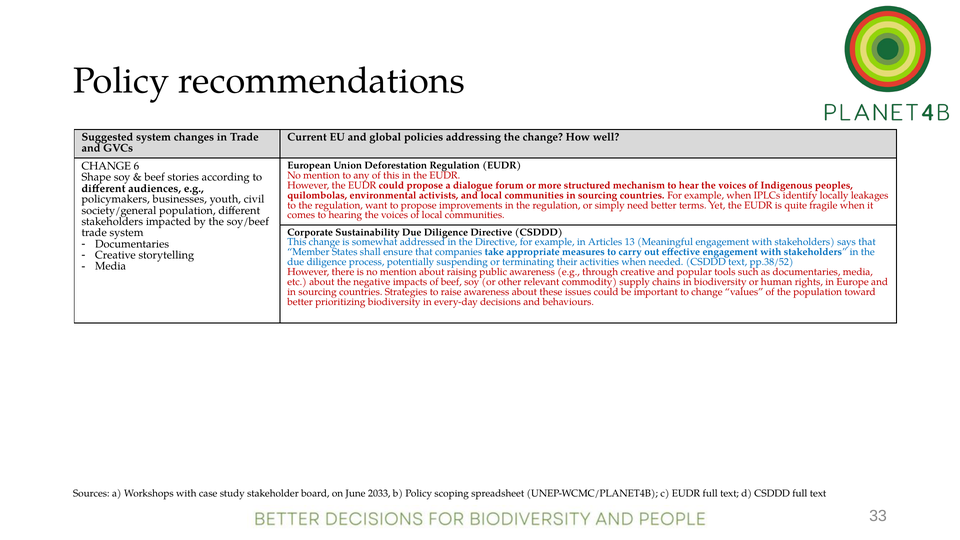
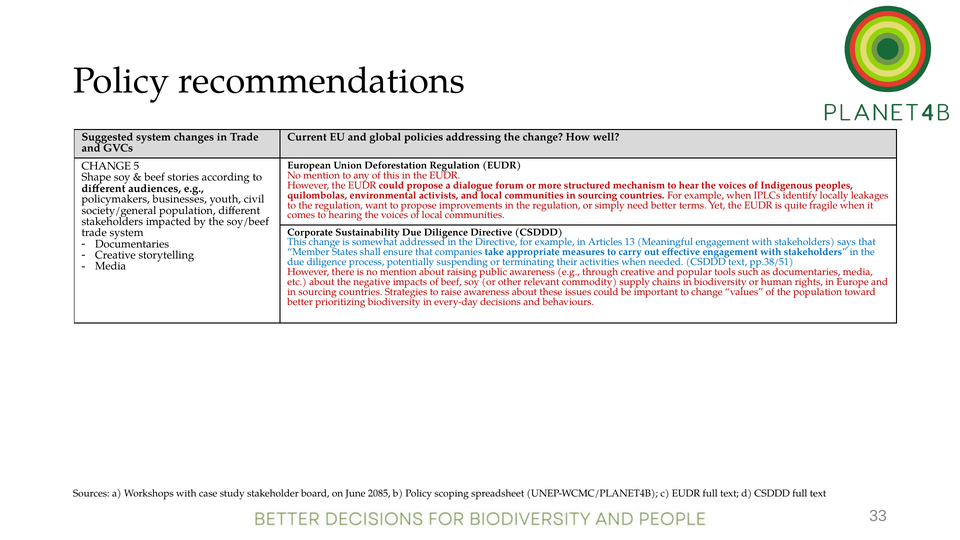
6: 6 -> 5 (136, 166)
pp.38/52: pp.38/52 -> pp.38/51 (772, 262)
2033: 2033 -> 2085 (379, 494)
